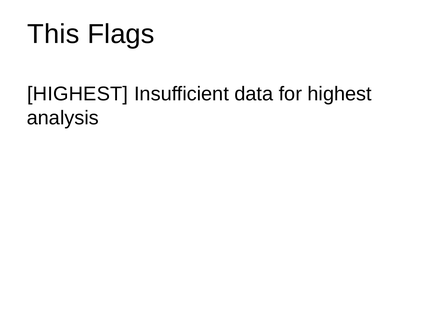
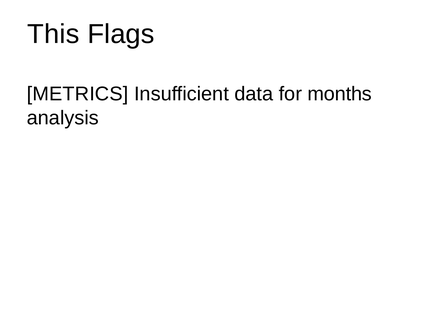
HIGHEST: HIGHEST -> METRICS (78, 94)
for highest: highest -> months (340, 94)
